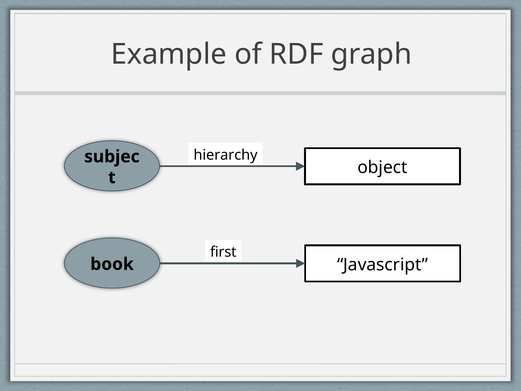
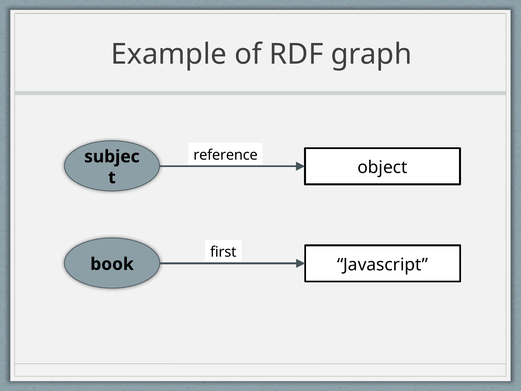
hierarchy: hierarchy -> reference (226, 155)
